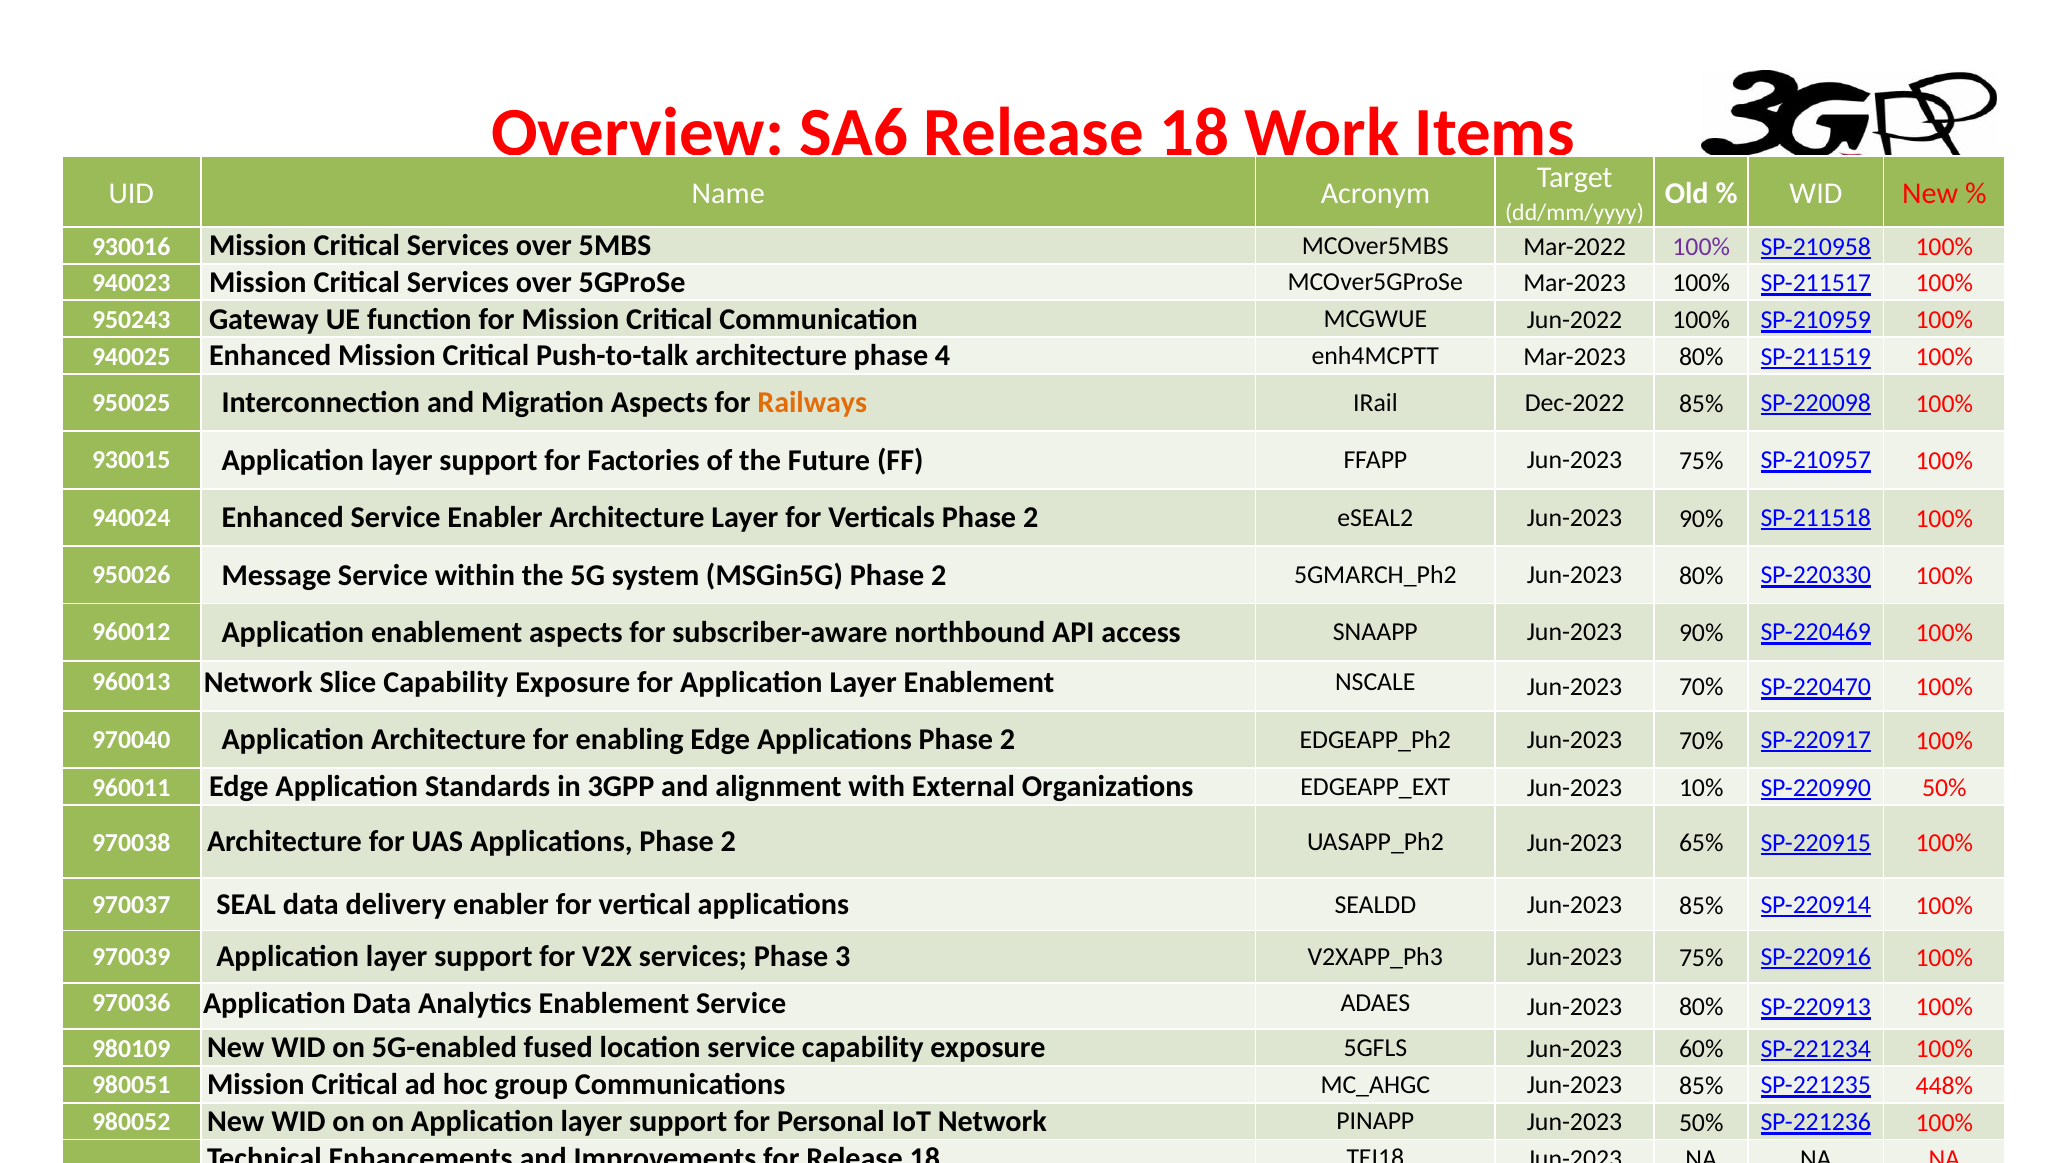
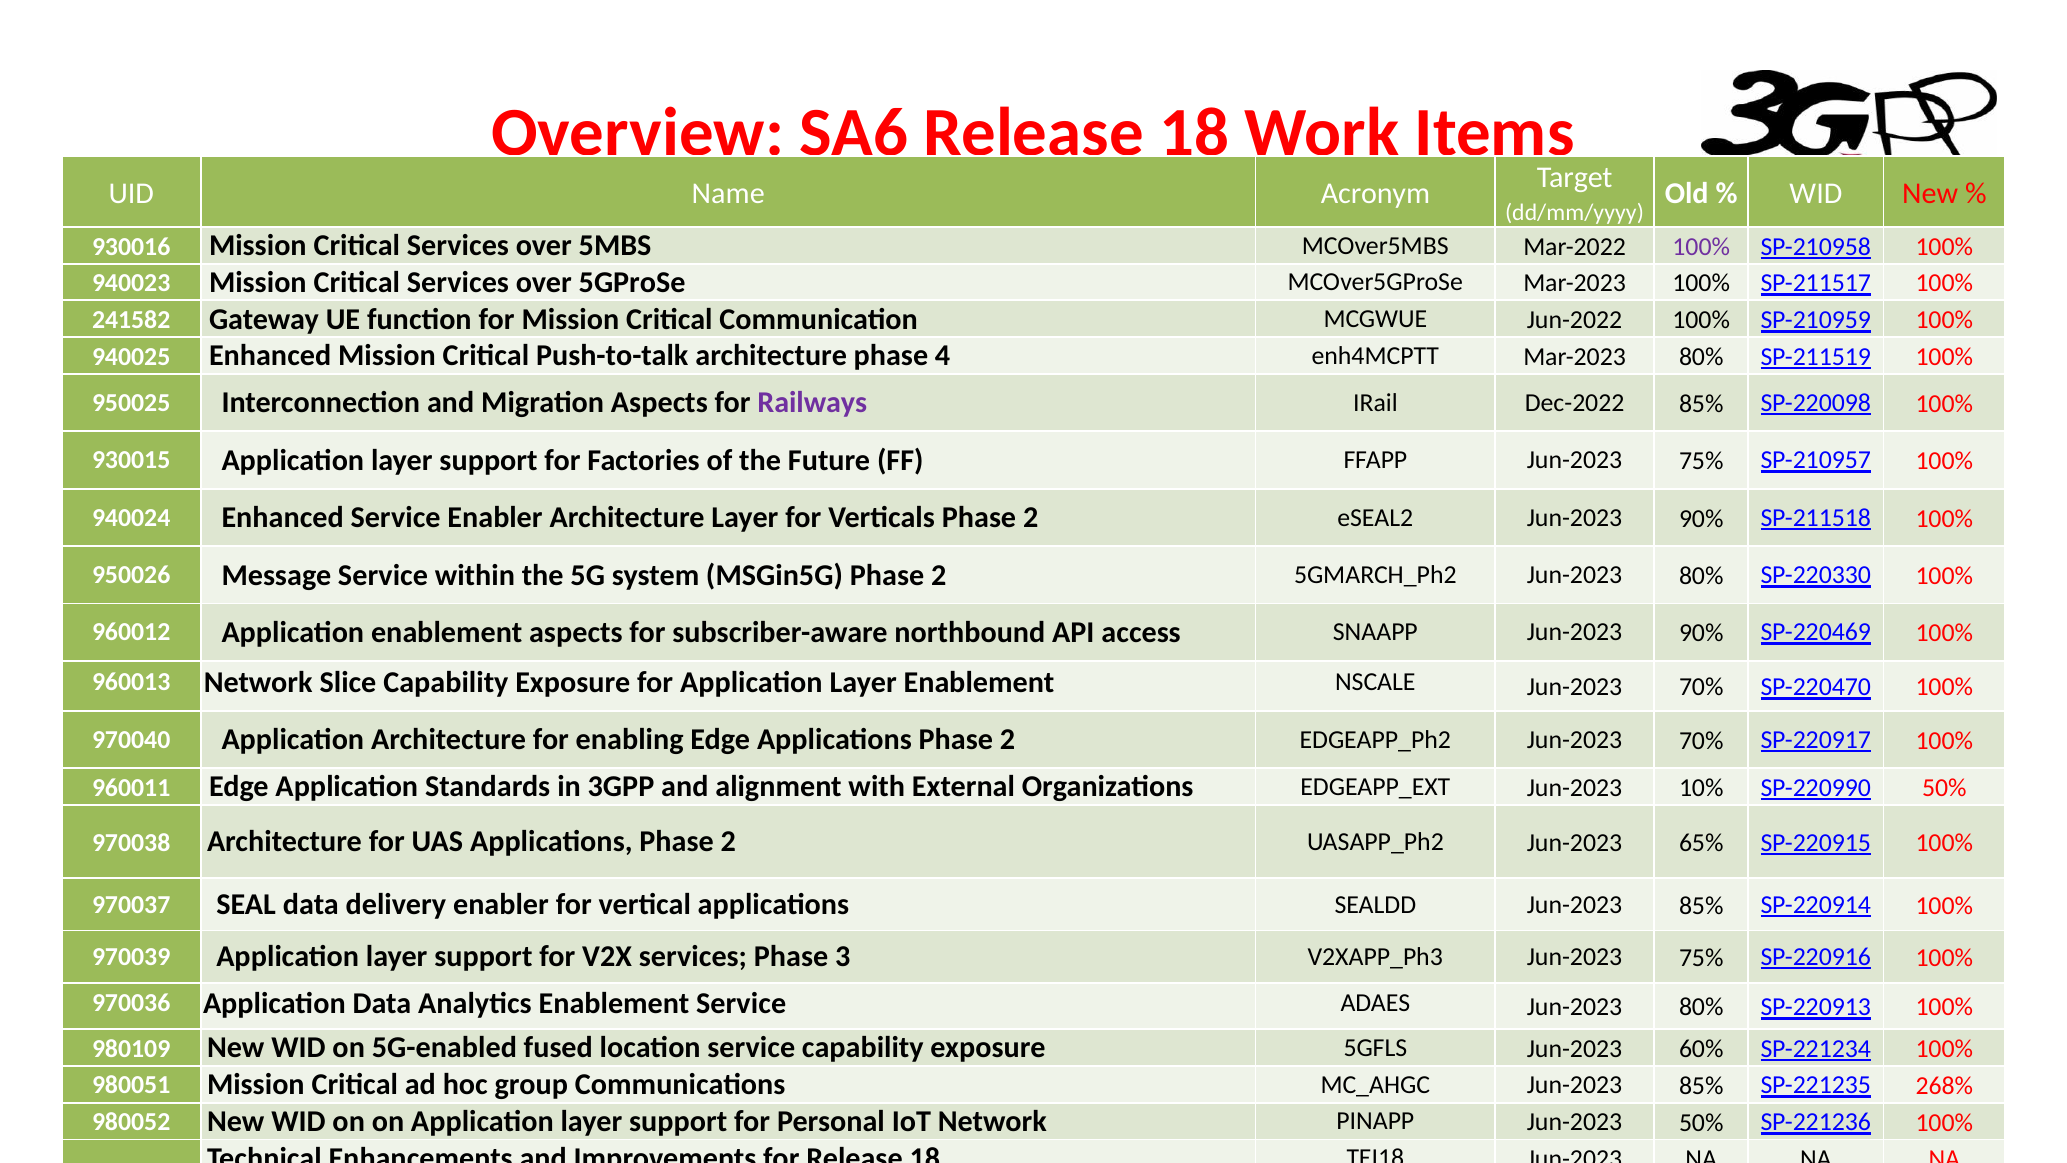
950243: 950243 -> 241582 (131, 320)
Railways colour: orange -> purple (812, 403)
448%: 448% -> 268% (1944, 1085)
